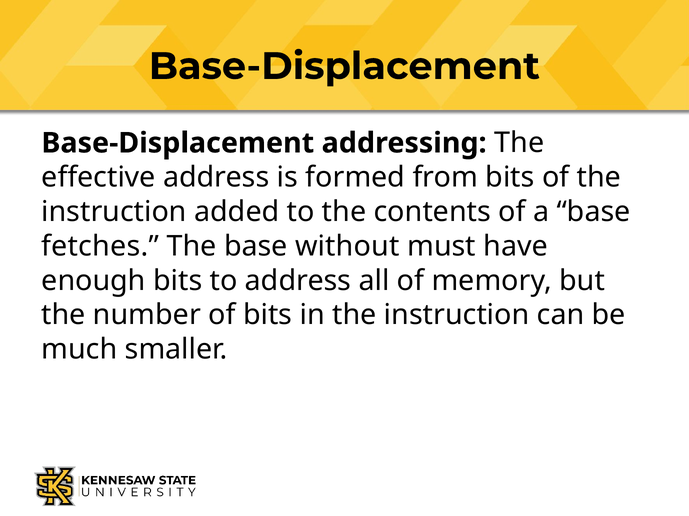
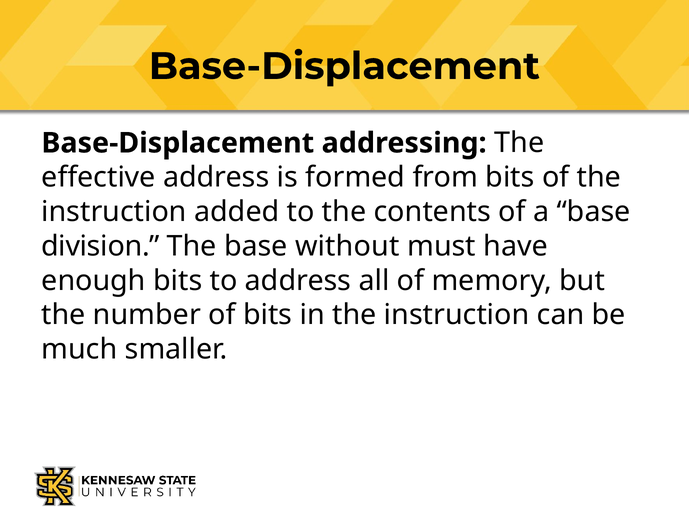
fetches: fetches -> division (100, 247)
